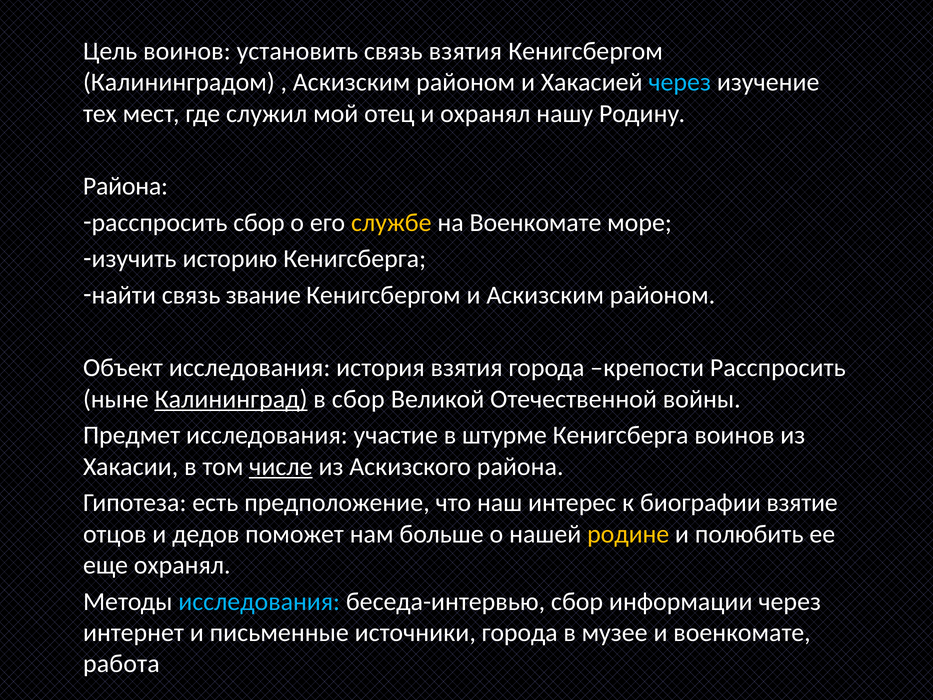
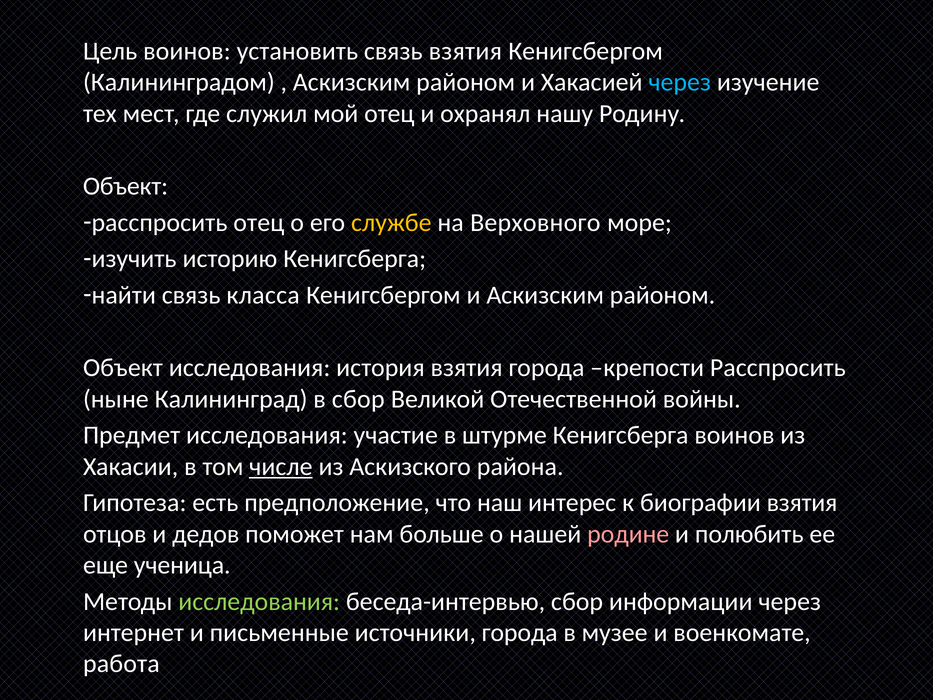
Района: Района -> Объект (125, 186)
расспросить сбор: сбор -> отец (259, 222)
на Военкомате: Военкомате -> Верховного (535, 222)
звание: звание -> класса (263, 295)
Калининград underline: present -> none (231, 399)
биографии взятие: взятие -> взятия (802, 503)
родине colour: yellow -> pink (628, 534)
еще охранял: охранял -> ученица (182, 565)
исследования colour: light blue -> light green (259, 601)
